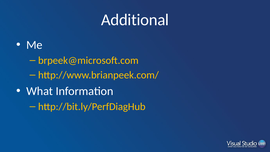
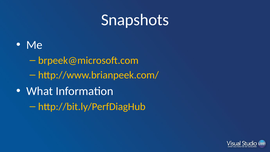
Additional: Additional -> Snapshots (135, 20)
